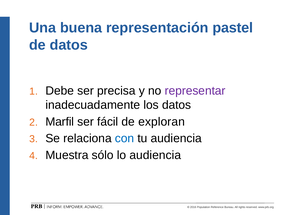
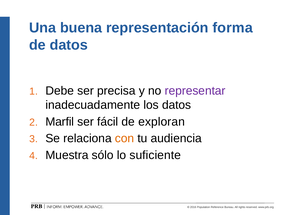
pastel: pastel -> forma (233, 28)
con colour: blue -> orange (125, 138)
lo audiencia: audiencia -> suficiente (155, 155)
